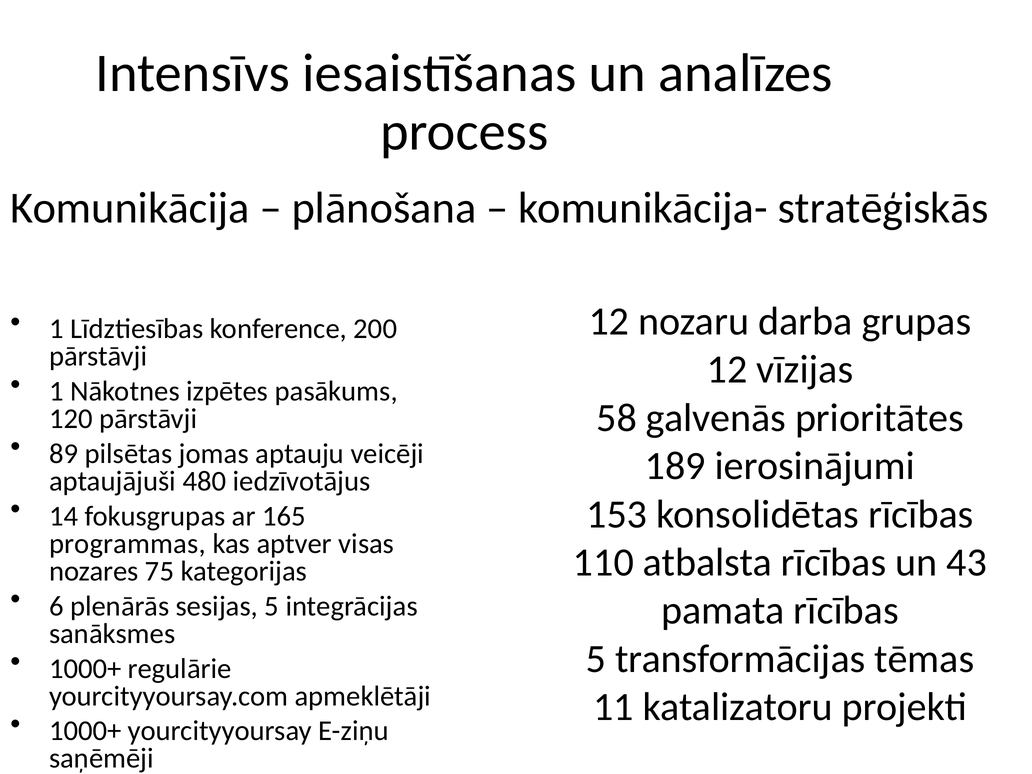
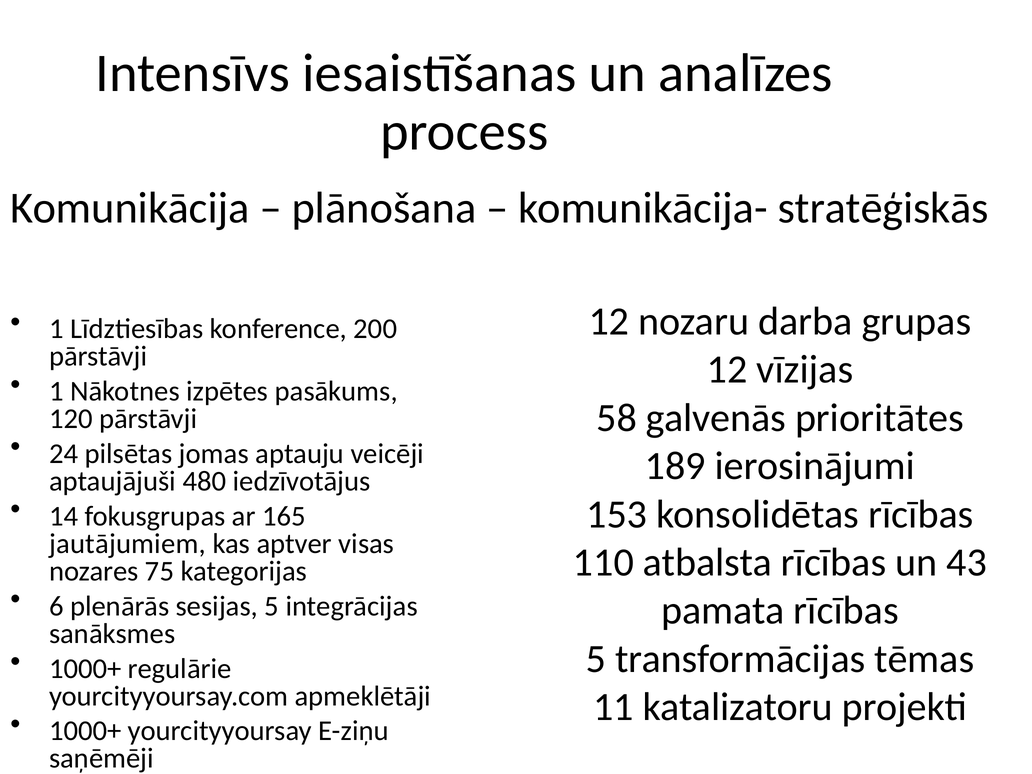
89: 89 -> 24 (64, 454)
programmas: programmas -> jautājumiem (127, 544)
